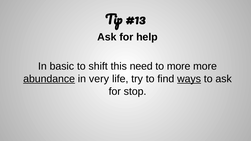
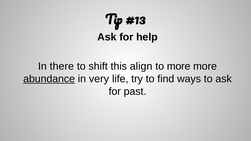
basic: basic -> there (62, 66)
need: need -> align (141, 66)
ways underline: present -> none (189, 79)
stop: stop -> past (135, 92)
